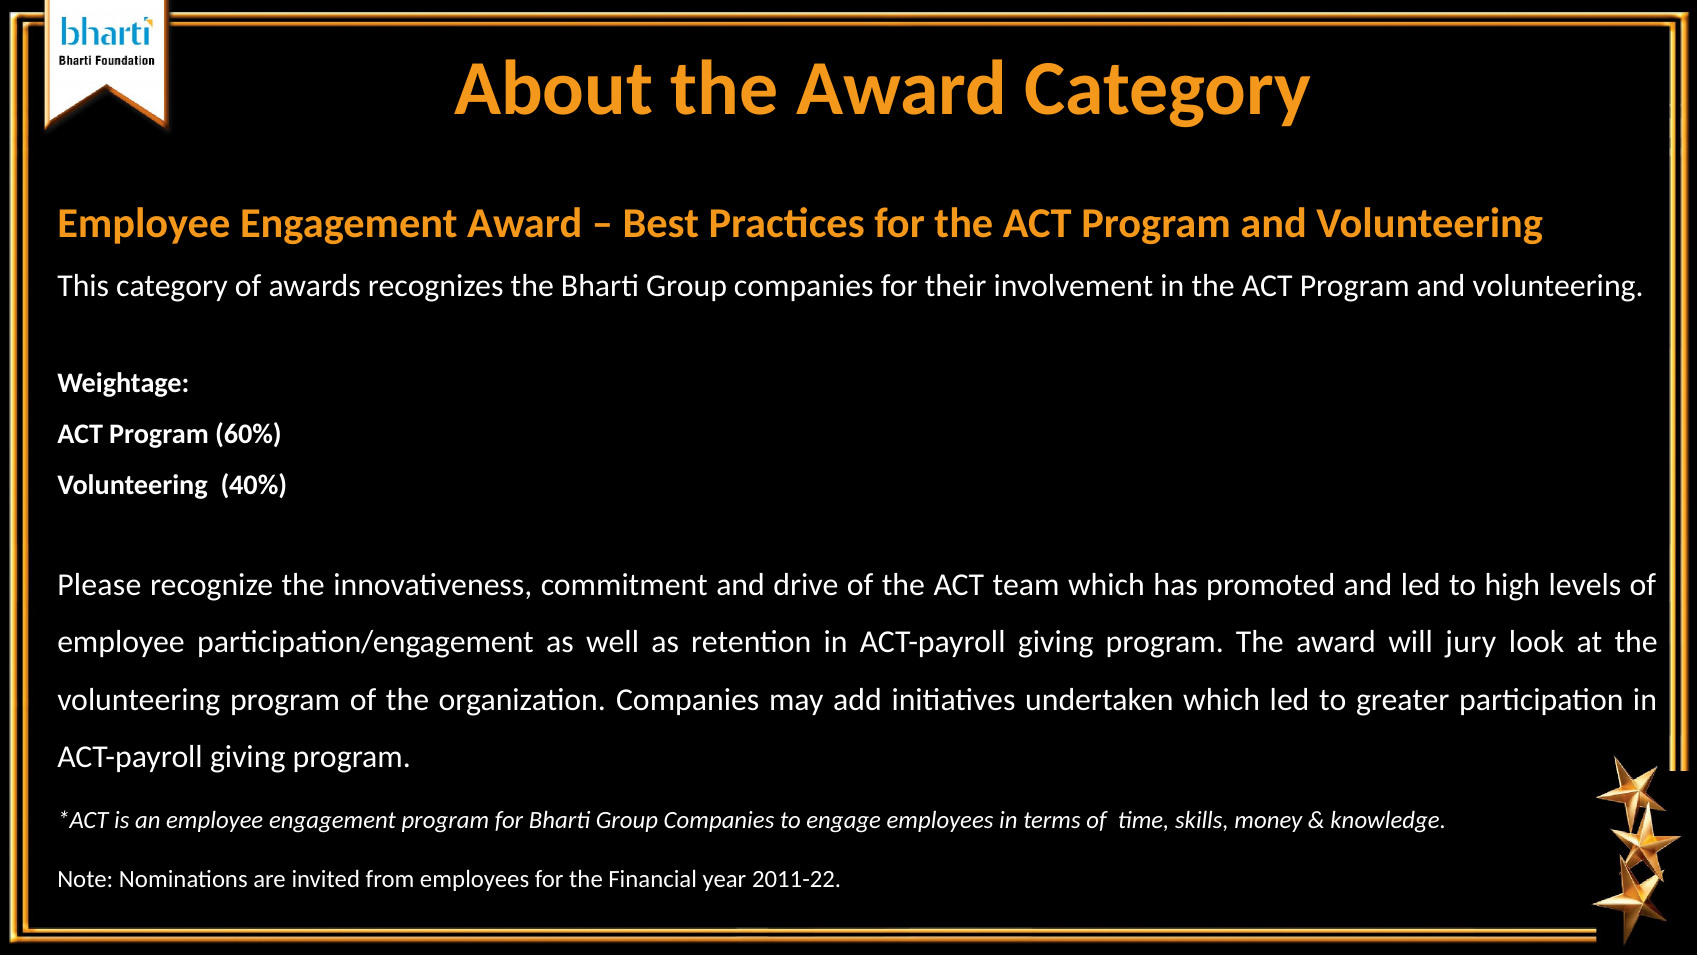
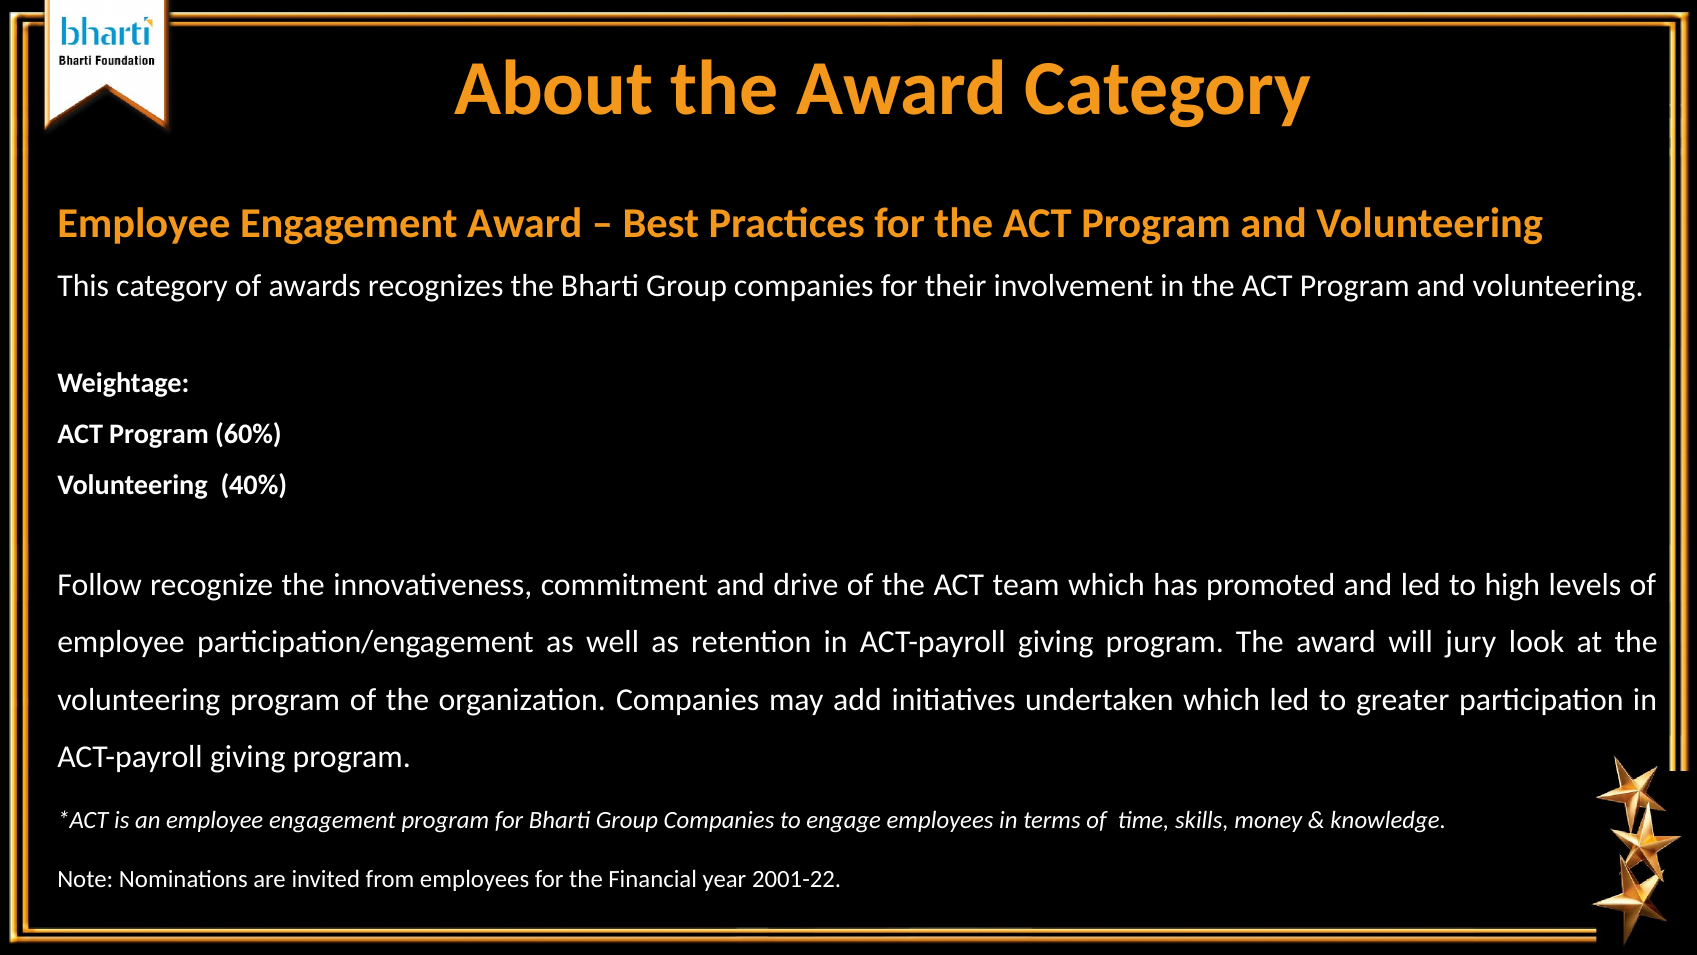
Please: Please -> Follow (100, 585)
2011-22: 2011-22 -> 2001-22 (797, 879)
